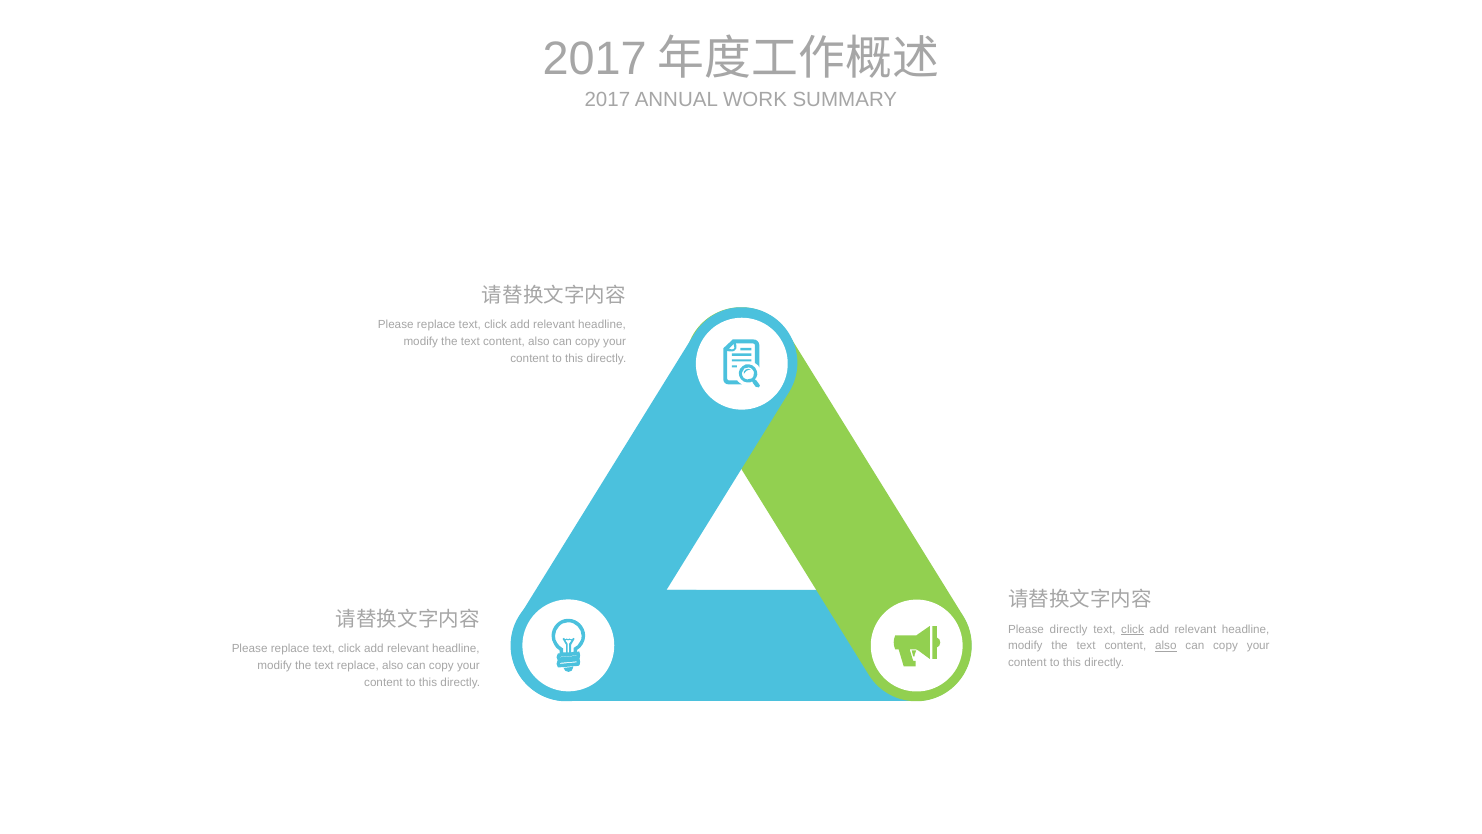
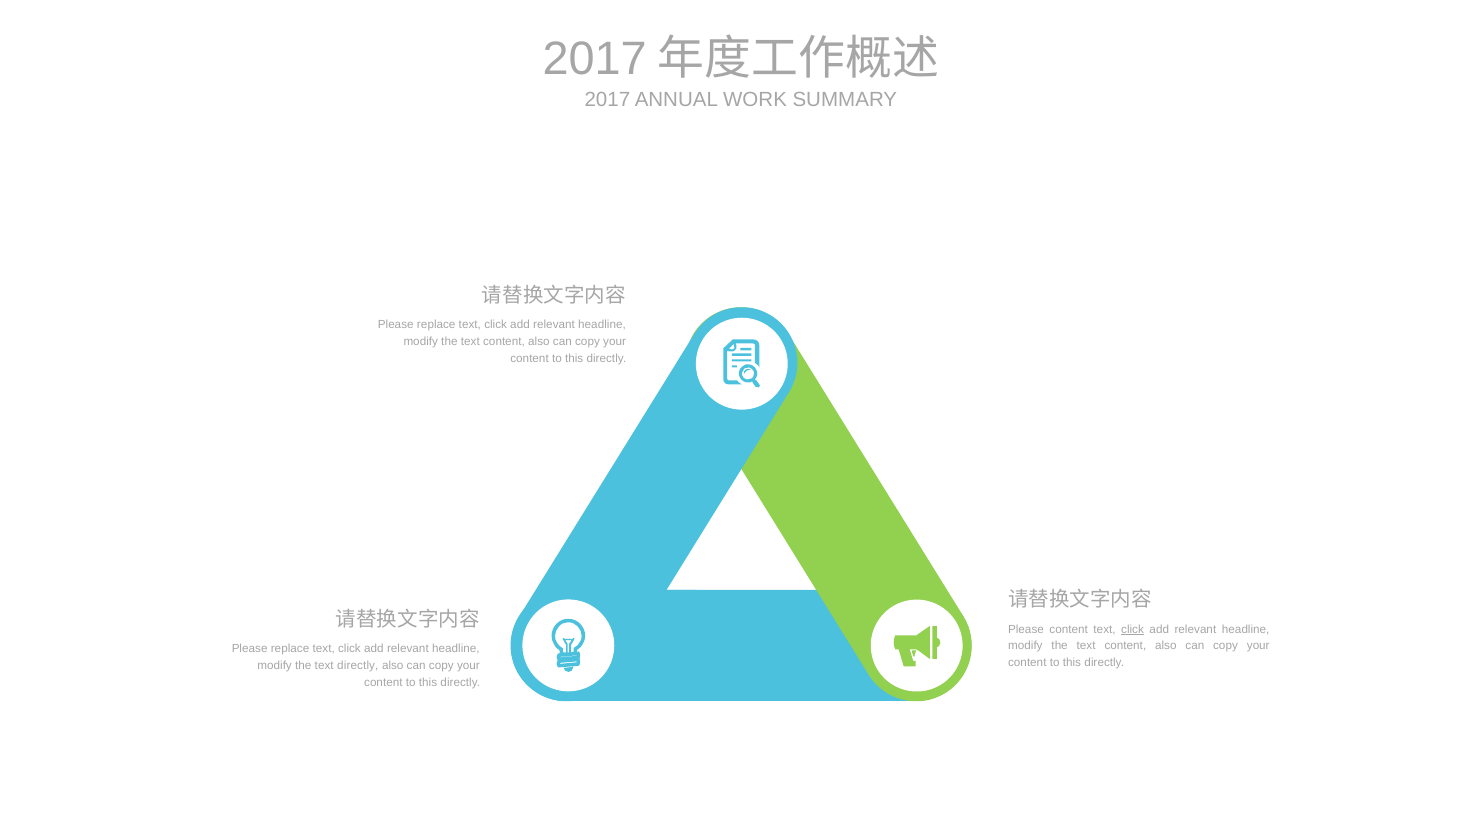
Please directly: directly -> content (1069, 629)
also underline: present -> none (1166, 646)
text replace: replace -> directly (358, 665)
